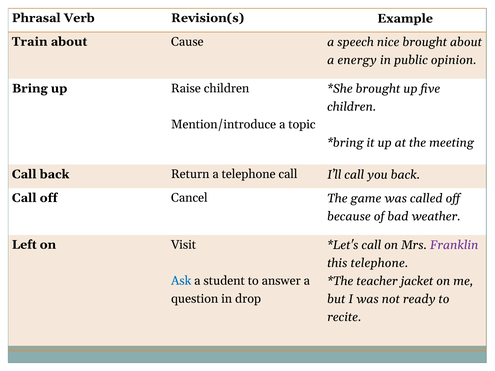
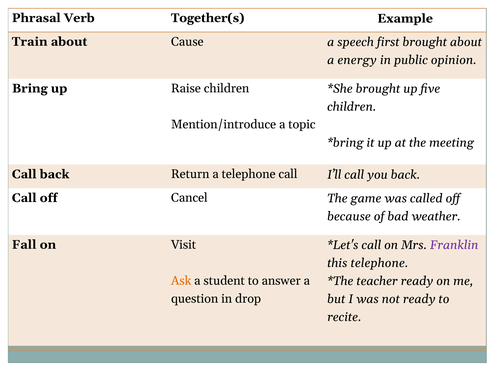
Revision(s: Revision(s -> Together(s (208, 18)
nice: nice -> first (388, 42)
Left: Left -> Fall (24, 245)
Ask colour: blue -> orange (181, 281)
teacher jacket: jacket -> ready (417, 281)
